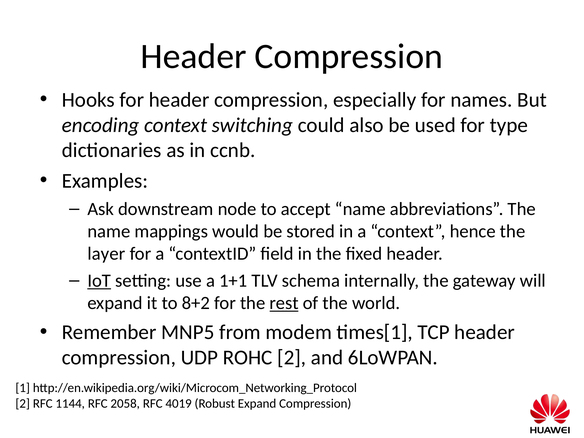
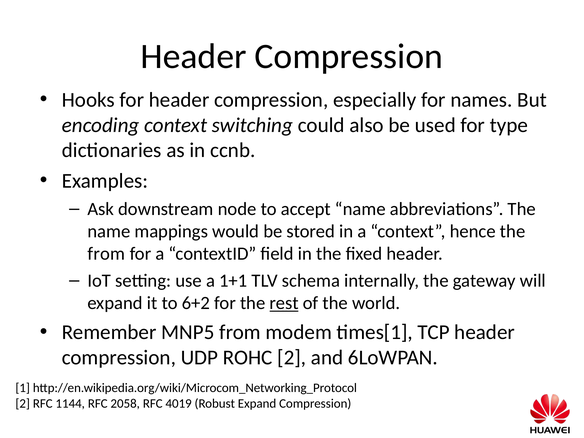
layer: layer -> from (106, 254)
IoT underline: present -> none (99, 281)
8+2: 8+2 -> 6+2 (196, 303)
